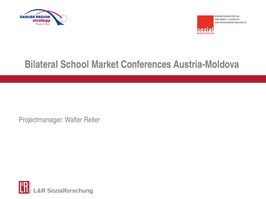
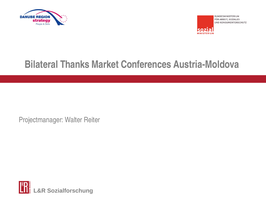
School: School -> Thanks (75, 65)
